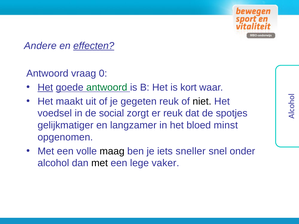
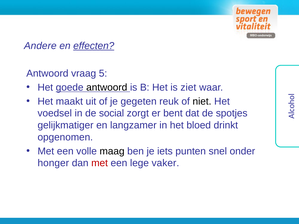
0: 0 -> 5 (103, 74)
Het underline: present -> none (45, 88)
antwoord colour: green -> black (107, 88)
kort: kort -> ziet (188, 88)
er reuk: reuk -> bent (173, 113)
minst: minst -> drinkt (226, 125)
sneller: sneller -> punten (191, 151)
alcohol: alcohol -> honger (53, 163)
met colour: black -> red (100, 163)
